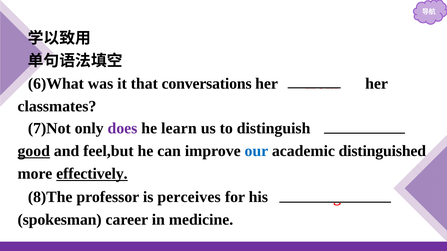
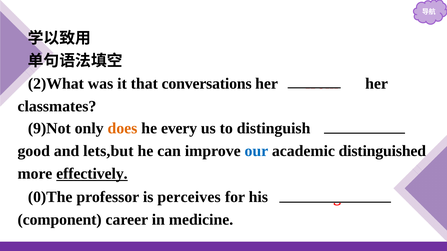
6)What: 6)What -> 2)What (56, 84)
7)Not: 7)Not -> 9)Not (49, 129)
does colour: purple -> orange (122, 129)
learn: learn -> every (179, 129)
good underline: present -> none (34, 151)
feel,but: feel,but -> lets,but (108, 151)
8)The: 8)The -> 0)The (50, 197)
spokesman: spokesman -> component (60, 220)
